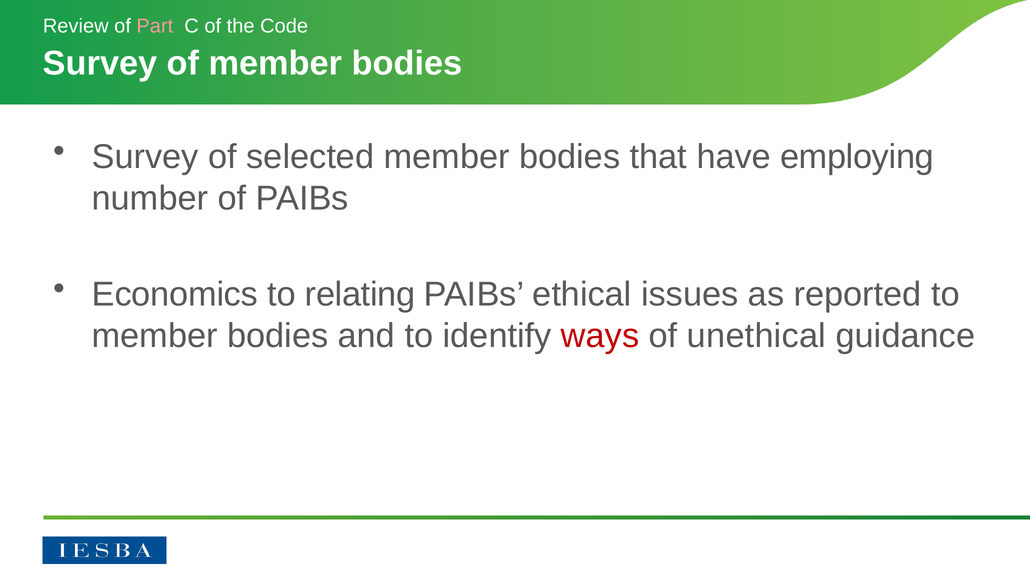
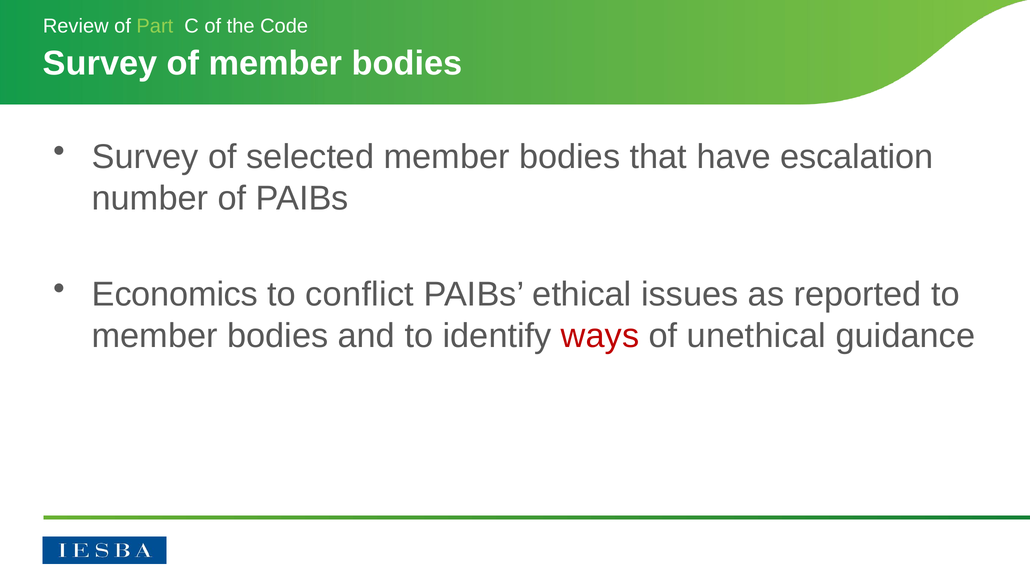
Part colour: pink -> light green (155, 26)
employing: employing -> escalation (857, 157)
relating: relating -> conflict (360, 294)
